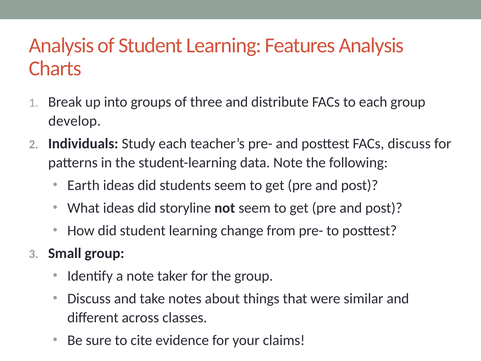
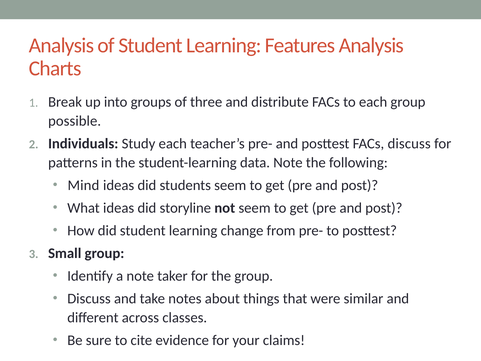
develop: develop -> possible (75, 121)
Earth: Earth -> Mind (83, 185)
